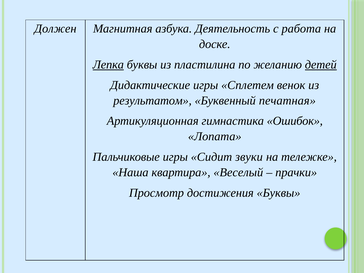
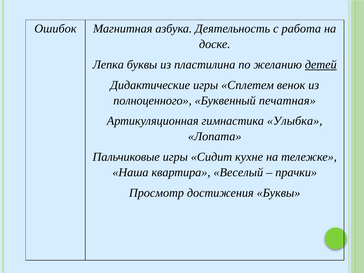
Должен: Должен -> Ошибок (55, 29)
Лепка underline: present -> none (108, 65)
результатом: результатом -> полноценного (152, 101)
Ошибок: Ошибок -> Улыбка (295, 121)
звуки: звуки -> кухне (249, 157)
